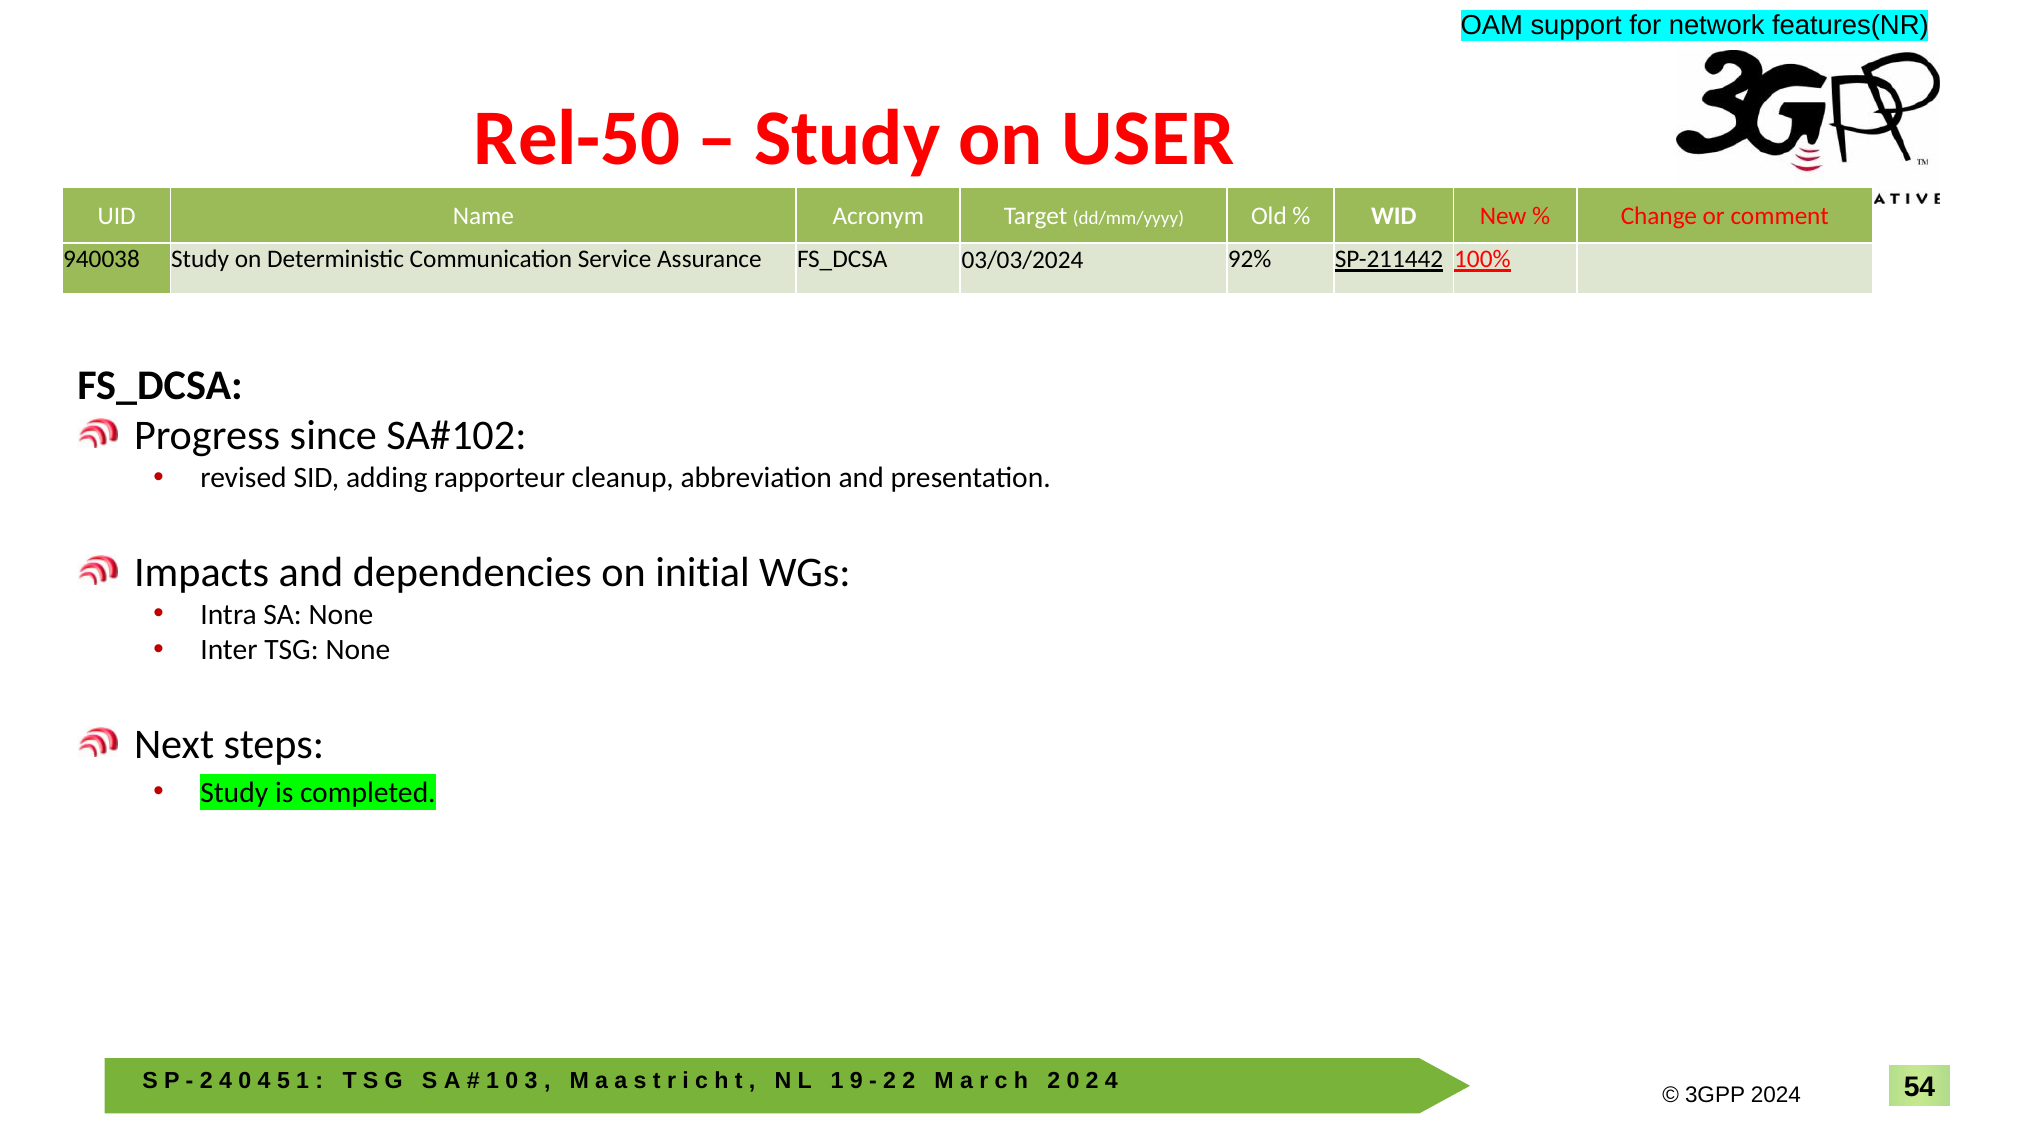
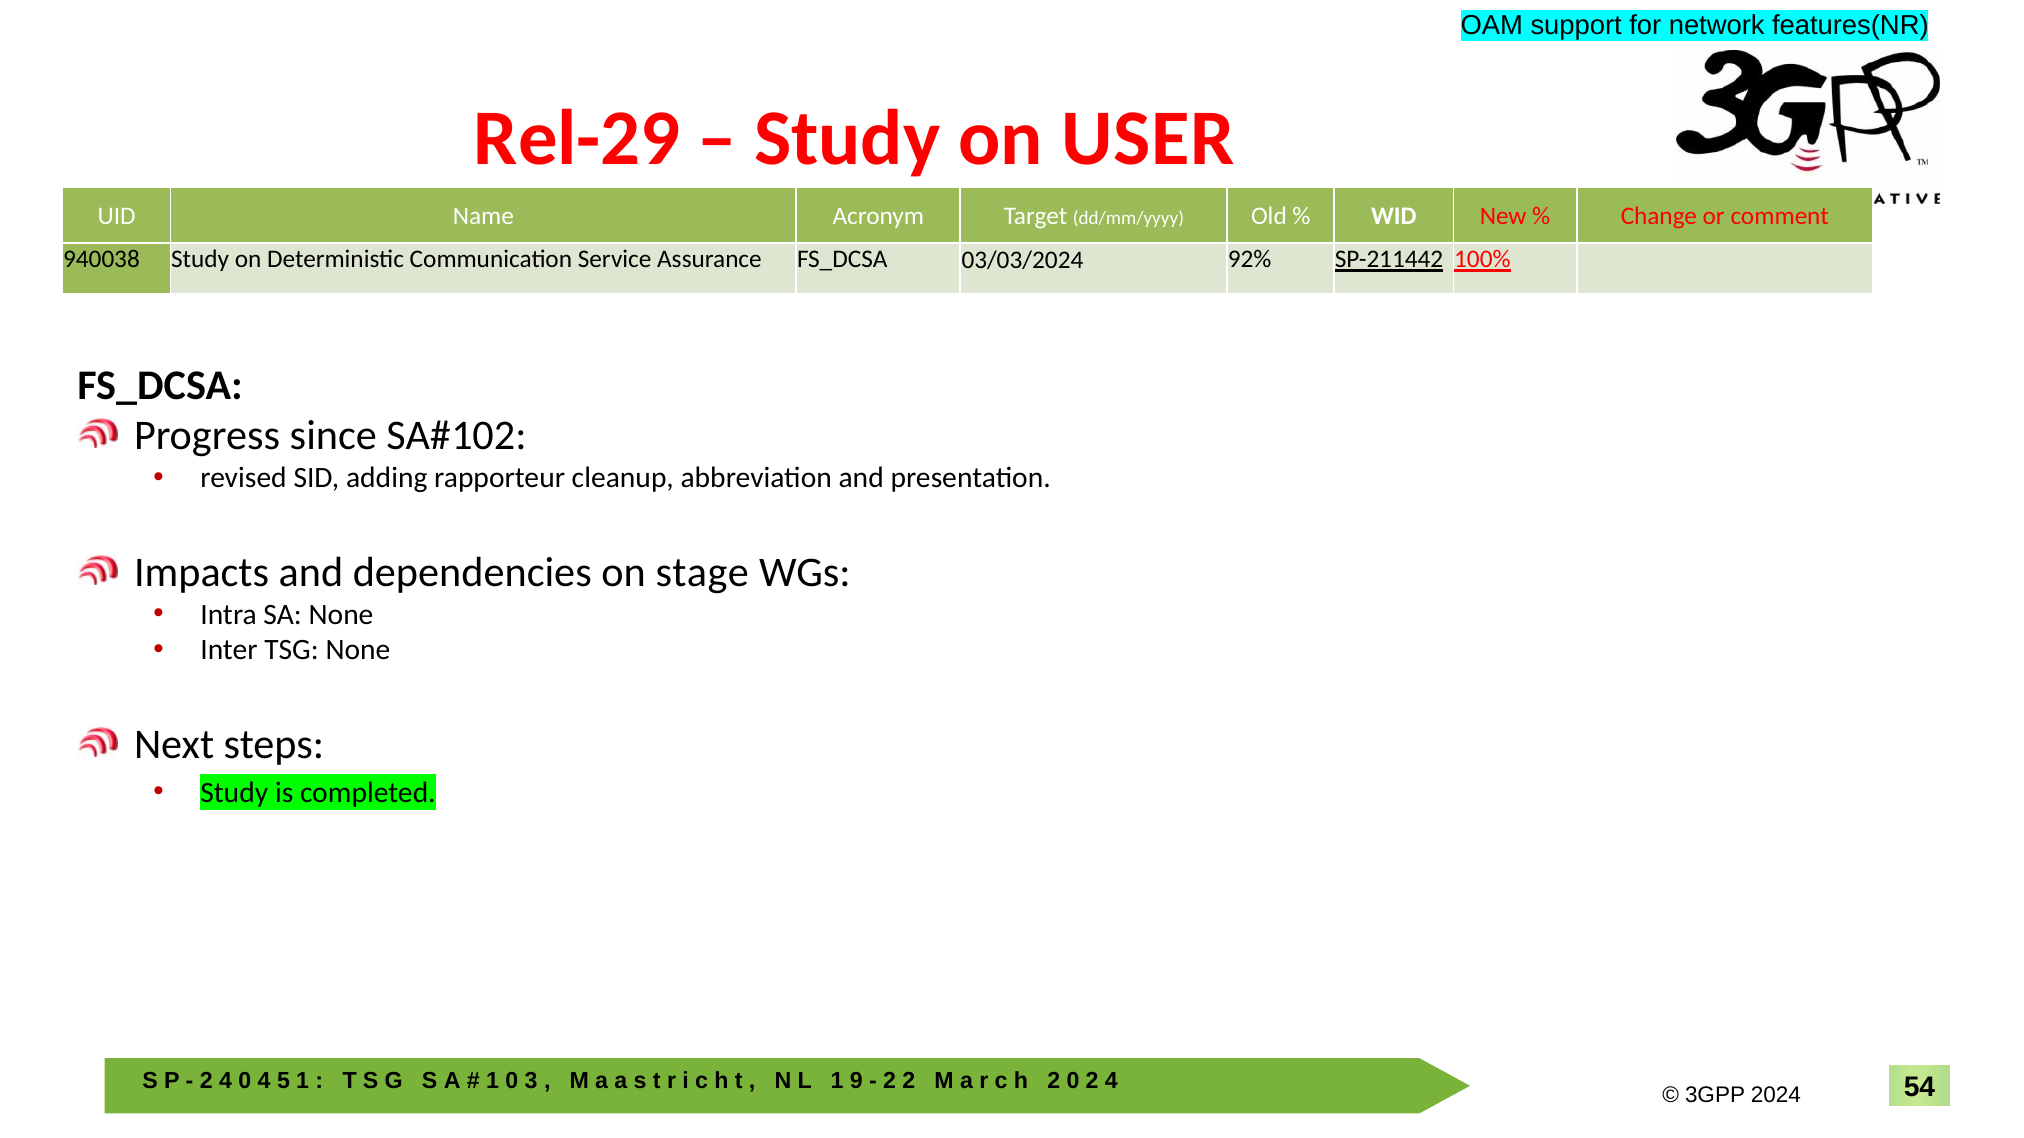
Rel-50: Rel-50 -> Rel-29 (577, 138)
initial: initial -> stage (702, 573)
